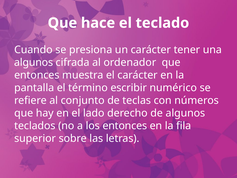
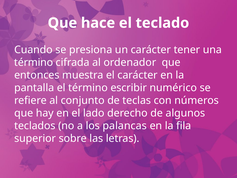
algunos: algunos -> término (34, 62)
los entonces: entonces -> palancas (125, 126)
